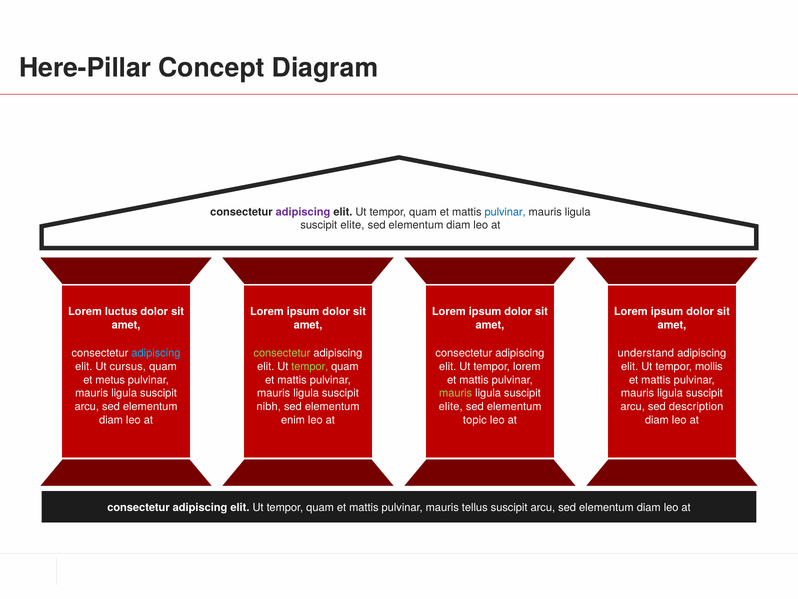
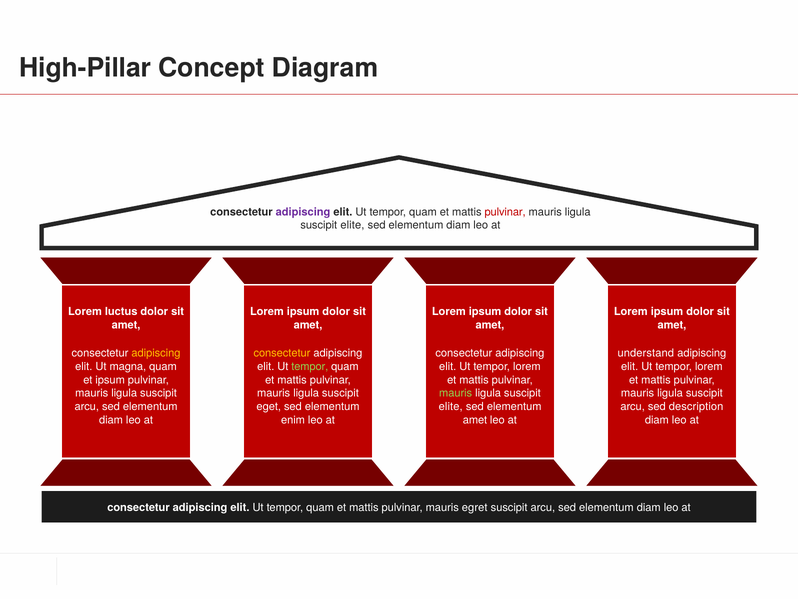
Here-Pillar: Here-Pillar -> High-Pillar (85, 68)
pulvinar colour: blue -> red (505, 212)
adipiscing colour: light blue -> yellow (156, 353)
consectetur colour: light green -> yellow (282, 353)
cursus: cursus -> magna (128, 366)
mollis: mollis -> lorem (709, 366)
et metus: metus -> ipsum (110, 380)
nibh: nibh -> eget (269, 406)
topic: topic -> amet (475, 419)
tellus: tellus -> egret (475, 507)
